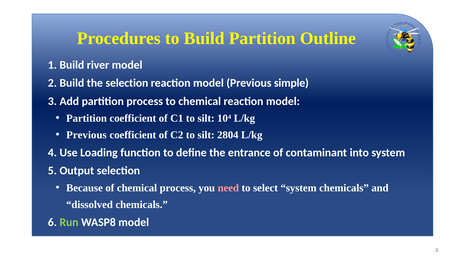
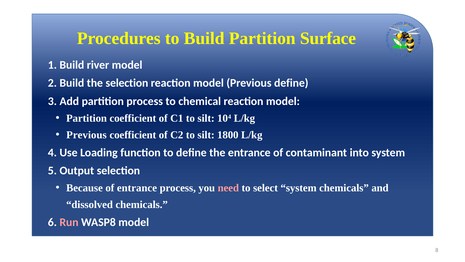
Outline: Outline -> Surface (328, 38)
Previous simple: simple -> define (291, 83)
2804: 2804 -> 1800 (228, 135)
of chemical: chemical -> entrance (137, 188)
Run colour: light green -> pink (69, 222)
